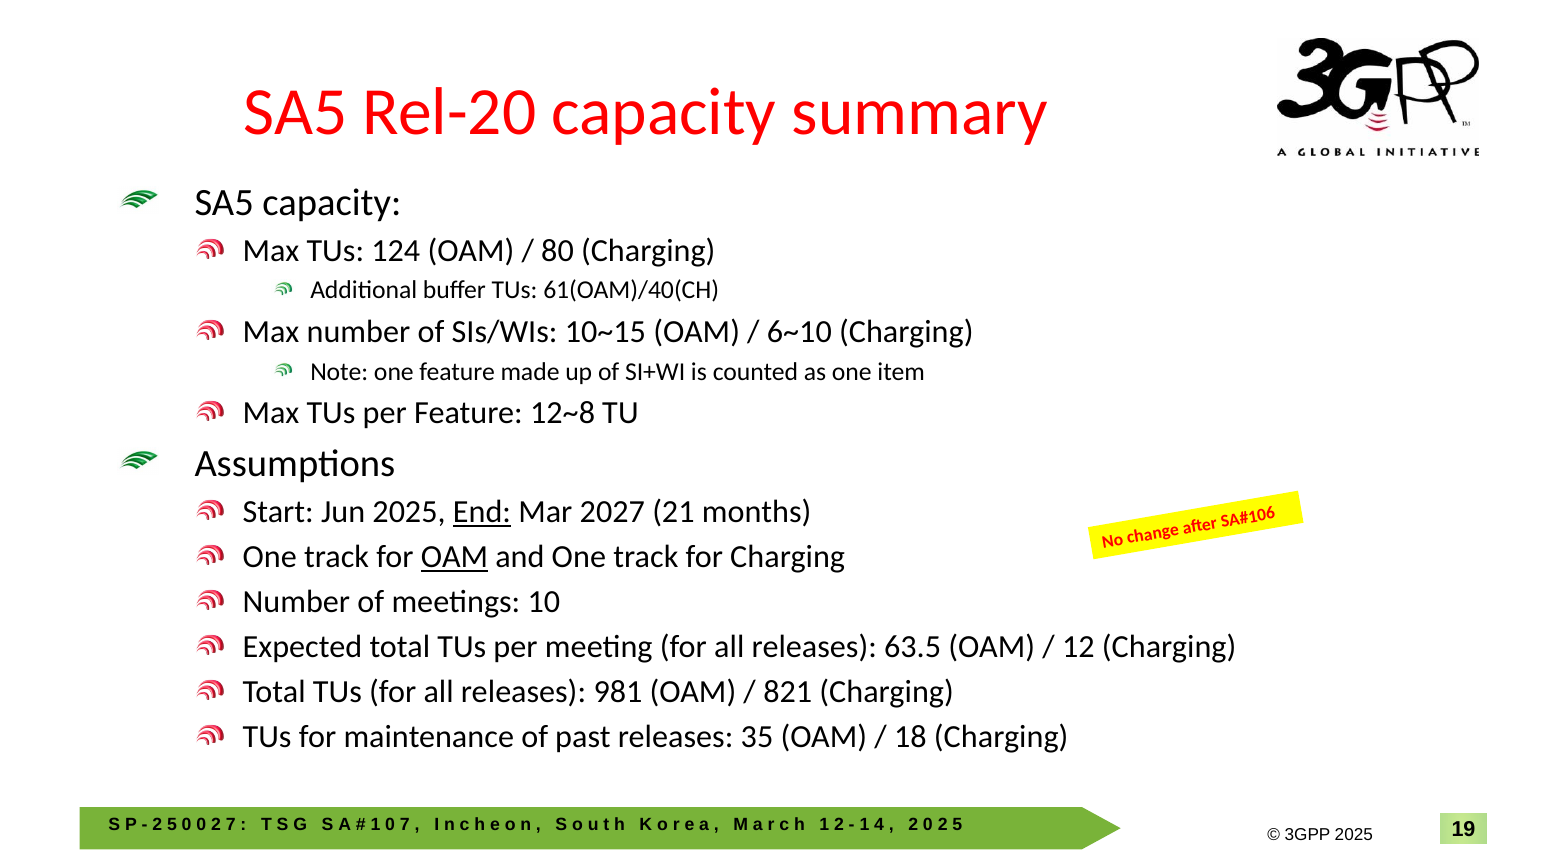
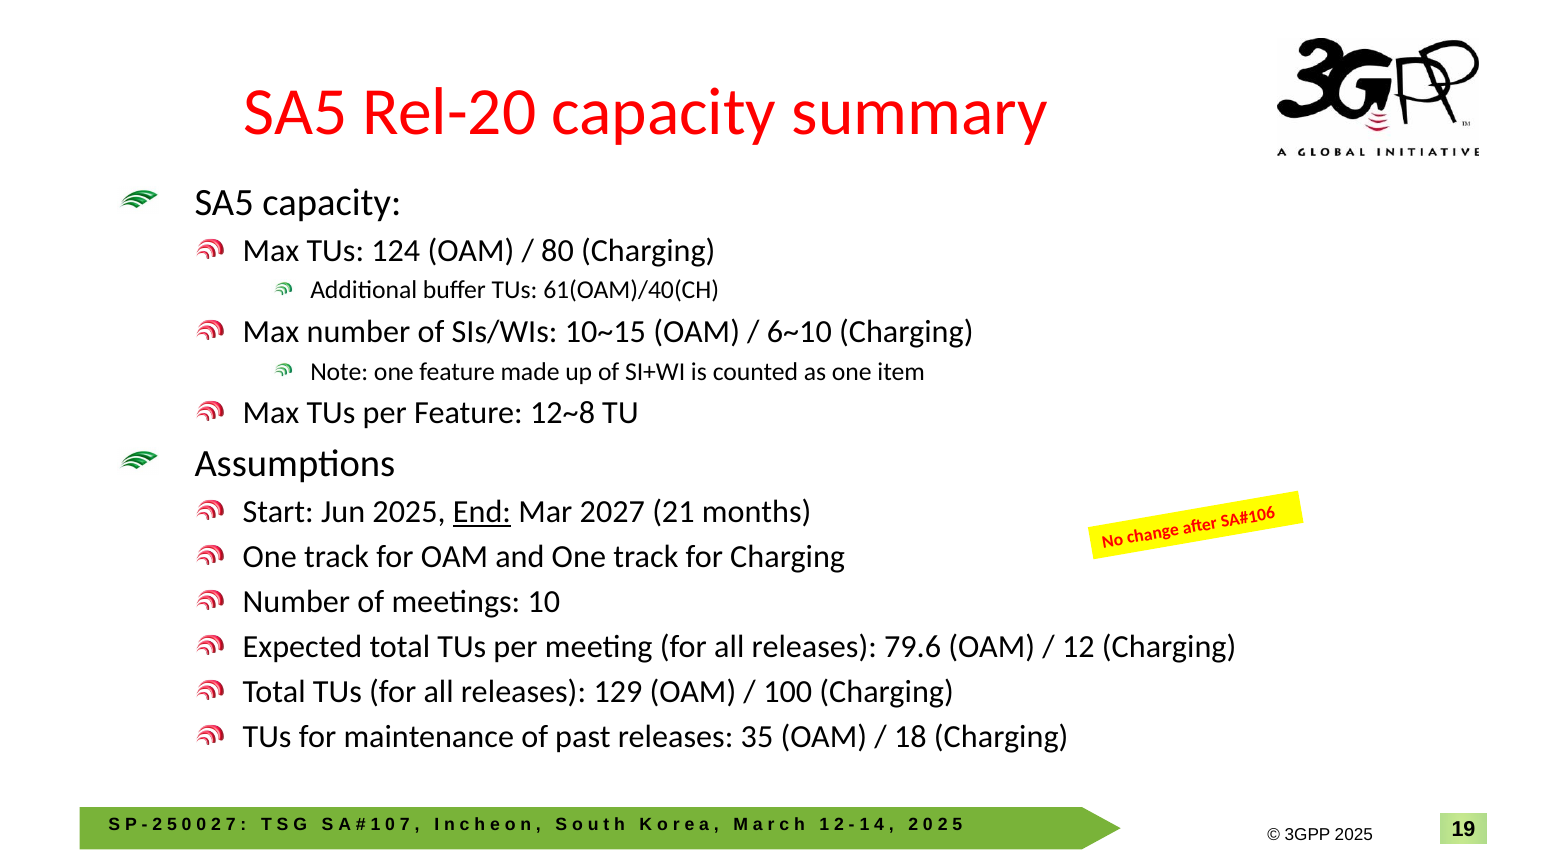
OAM underline: present -> none (455, 557)
63.5: 63.5 -> 79.6 (913, 647)
981: 981 -> 129 (618, 692)
821: 821 -> 100 (788, 692)
